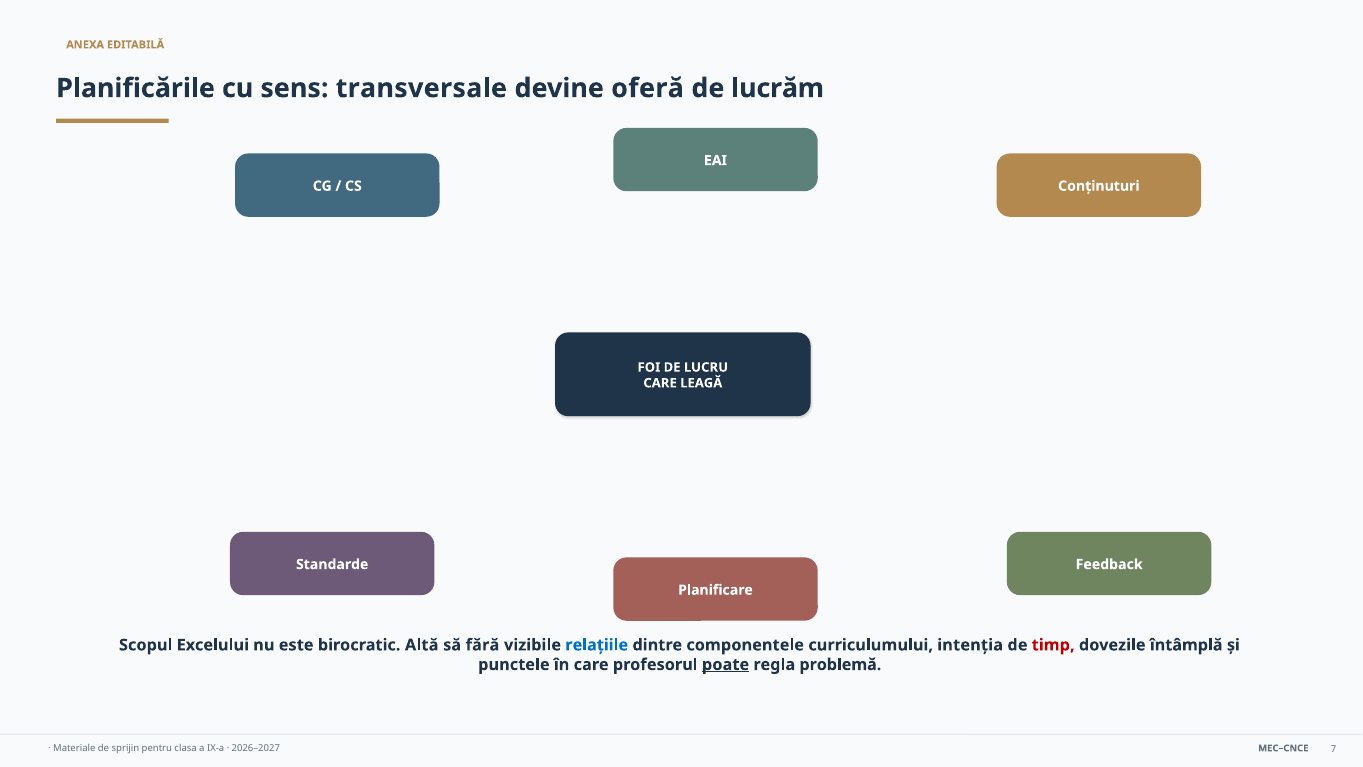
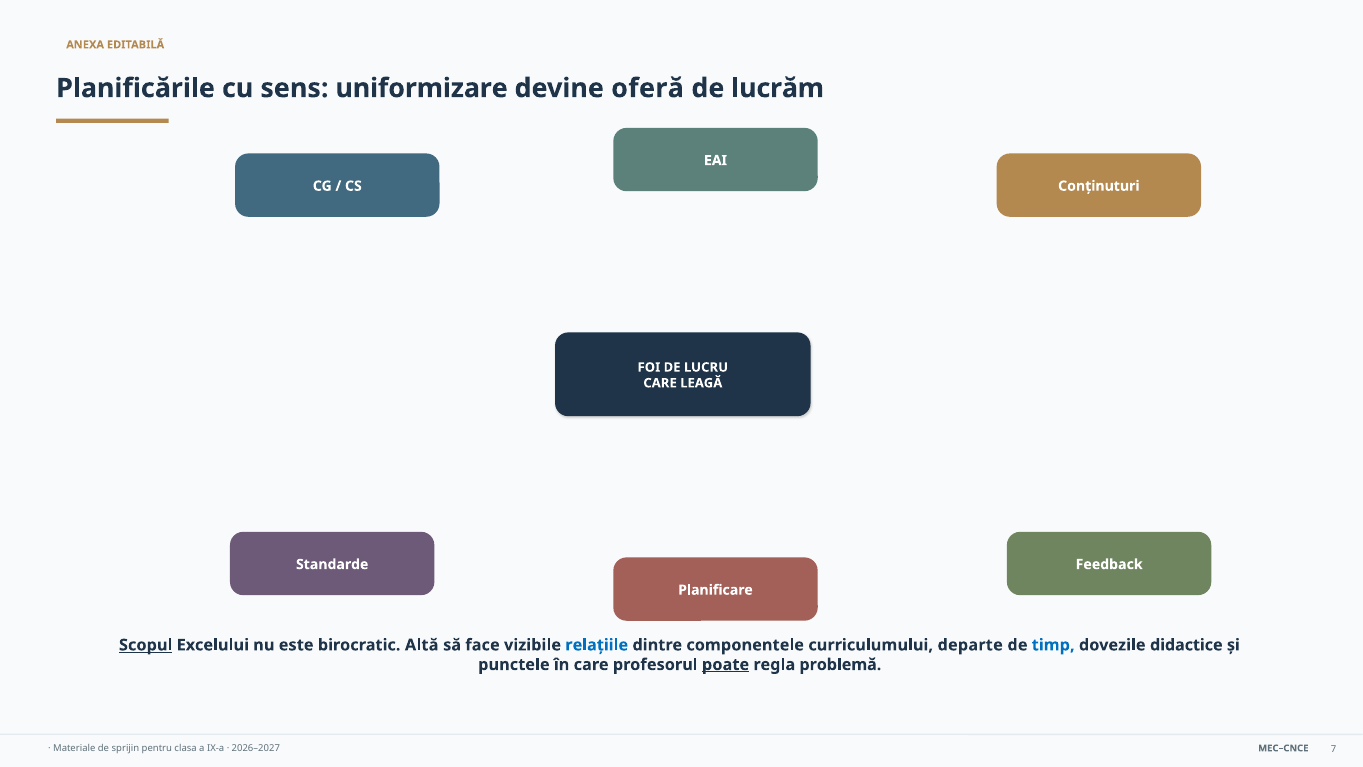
transversale: transversale -> uniformizare (422, 88)
Scopul underline: none -> present (146, 645)
fără: fără -> face (483, 645)
intenția: intenția -> departe (970, 645)
timp colour: red -> blue (1053, 645)
întâmplă: întâmplă -> didactice (1186, 645)
